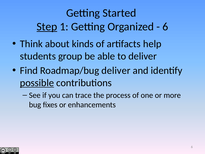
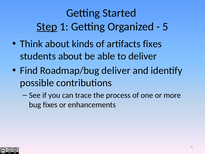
6: 6 -> 5 (165, 27)
artifacts help: help -> fixes (152, 44)
students group: group -> about (70, 56)
possible underline: present -> none (37, 83)
